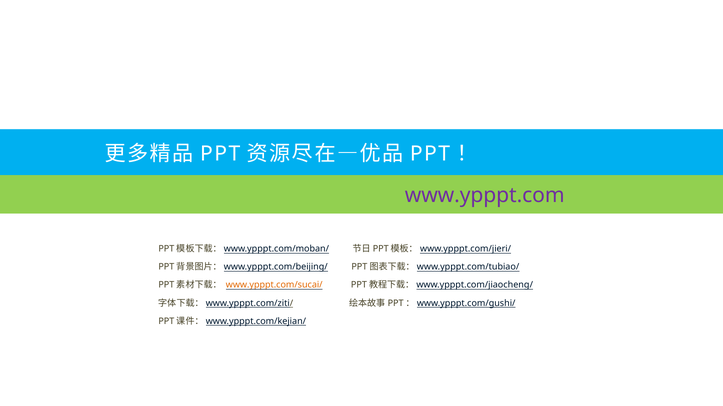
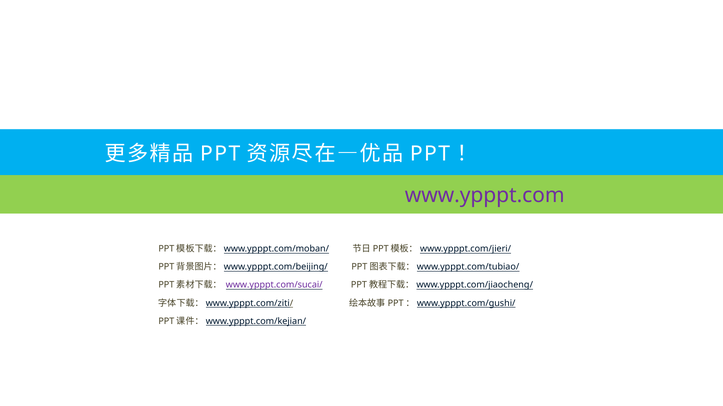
www.ypppt.com/sucai/ colour: orange -> purple (274, 285)
